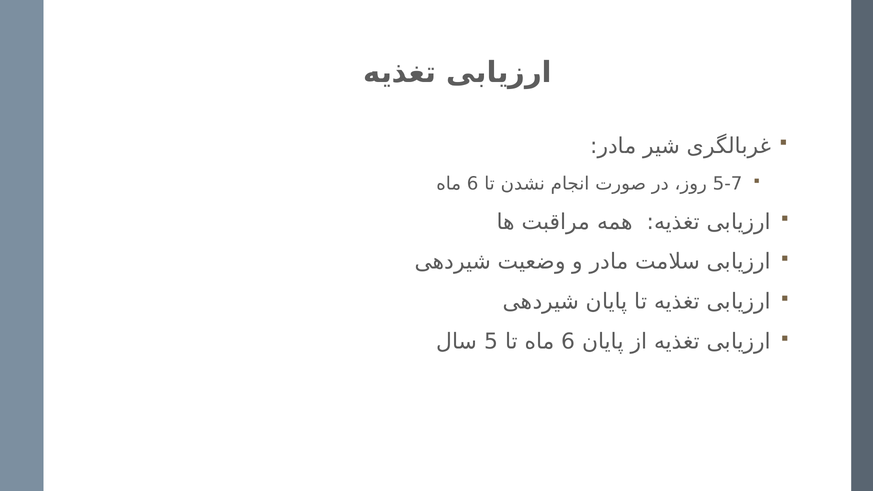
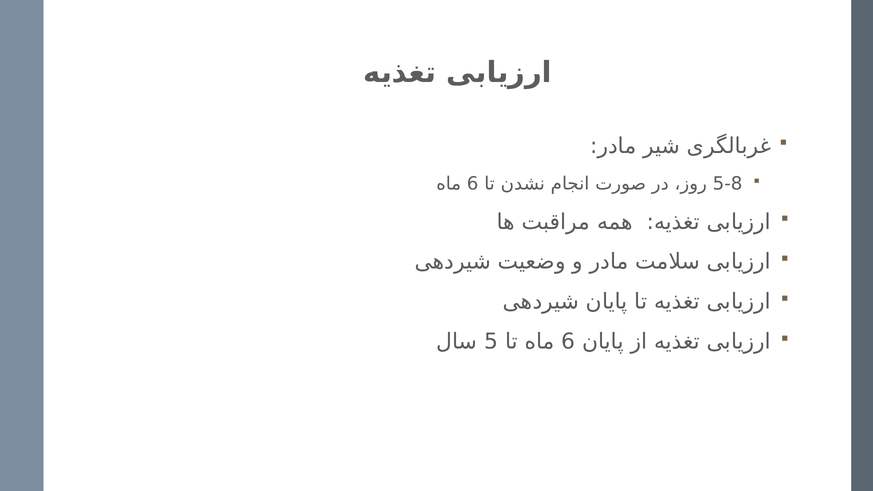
5-7: 5-7 -> 5-8 (728, 184)
